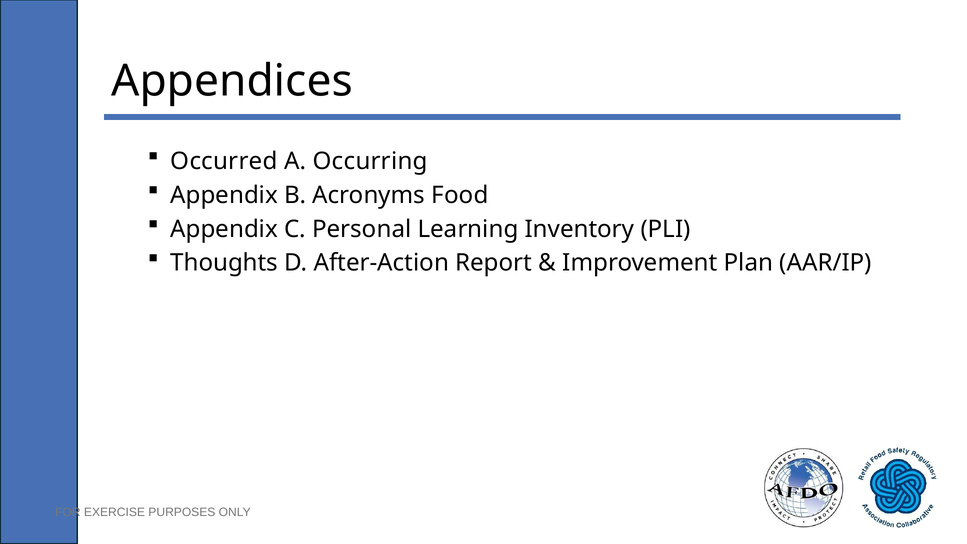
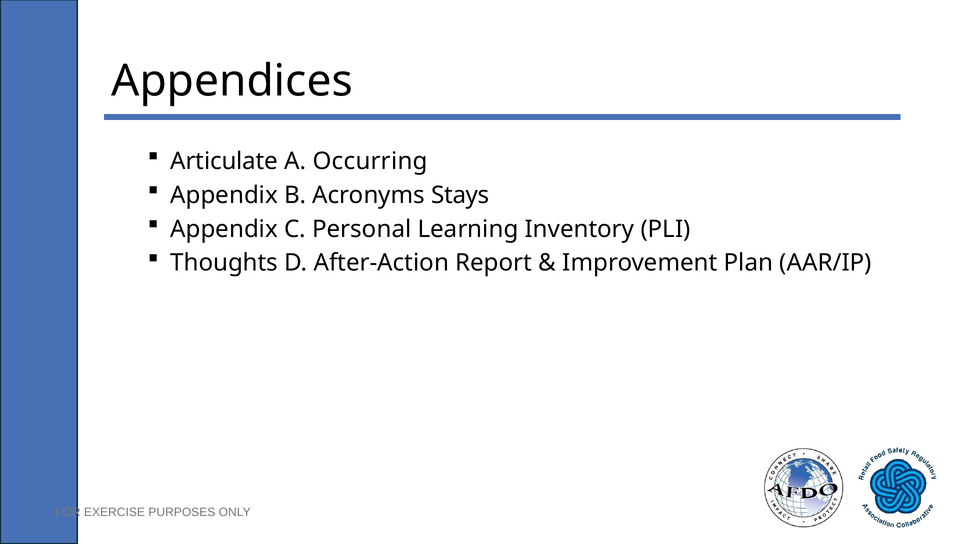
Occurred: Occurred -> Articulate (224, 161)
Food: Food -> Stays (460, 195)
